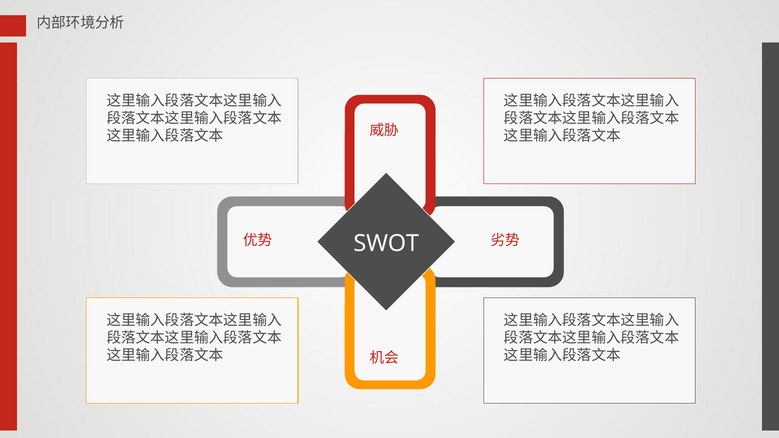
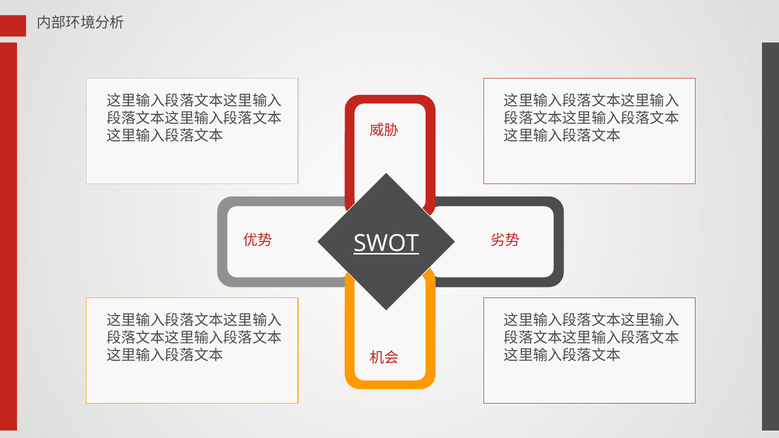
SWOT underline: none -> present (386, 244)
